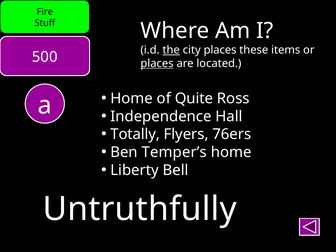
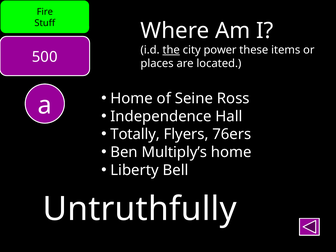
city places: places -> power (220, 50)
places underline: present -> none (157, 63)
Quite: Quite -> Seine (194, 98)
Temper’s: Temper’s -> Multiply’s (174, 152)
